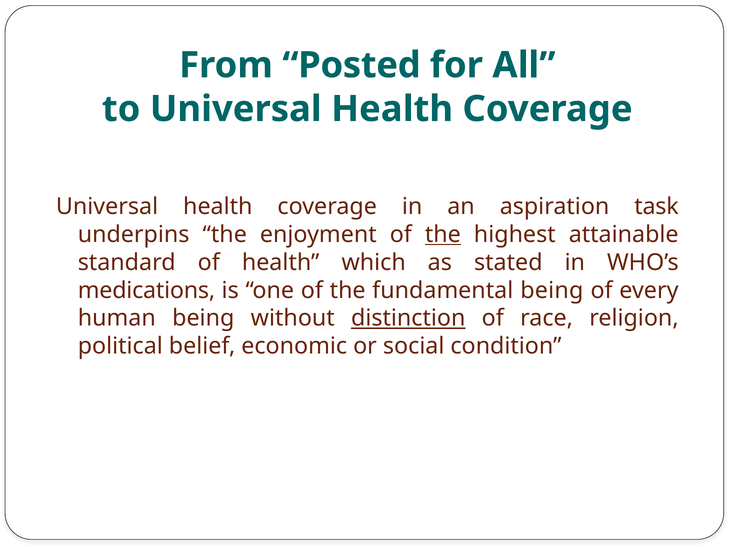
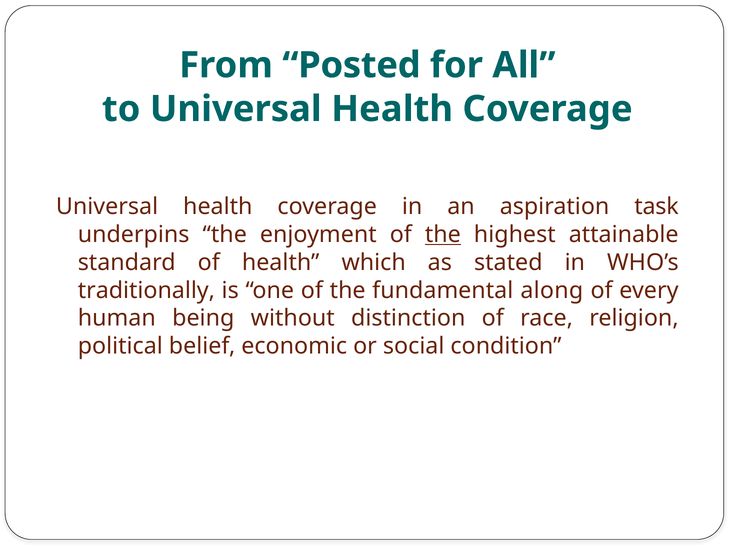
medications: medications -> traditionally (146, 290)
fundamental being: being -> along (552, 290)
distinction underline: present -> none (408, 318)
